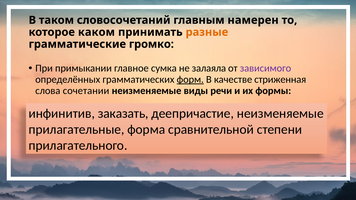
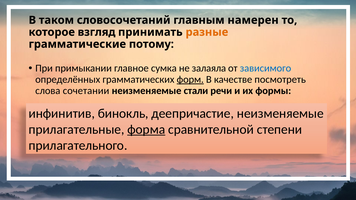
каком: каком -> взгляд (97, 32)
громко: громко -> потому (151, 44)
зависимого colour: purple -> blue (266, 68)
стриженная: стриженная -> посмотреть (280, 80)
виды: виды -> стали (196, 91)
заказать: заказать -> бинокль (123, 114)
форма underline: none -> present (146, 130)
